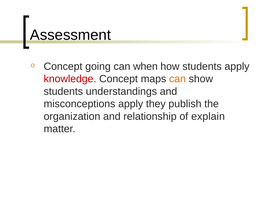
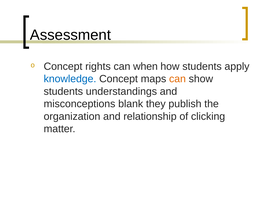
going: going -> rights (98, 66)
knowledge colour: red -> blue (70, 79)
misconceptions apply: apply -> blank (131, 104)
explain: explain -> clicking (208, 116)
